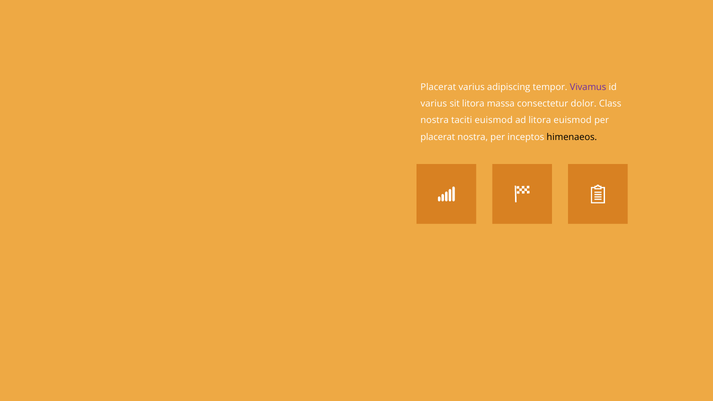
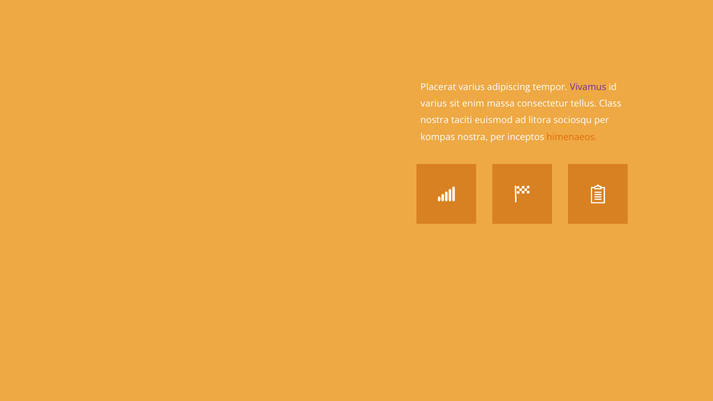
sit litora: litora -> enim (473, 104)
dolor: dolor -> tellus (584, 104)
litora euismod: euismod -> sociosqu (573, 120)
placerat: placerat -> kompas (438, 137)
himenaeos colour: black -> orange (572, 137)
